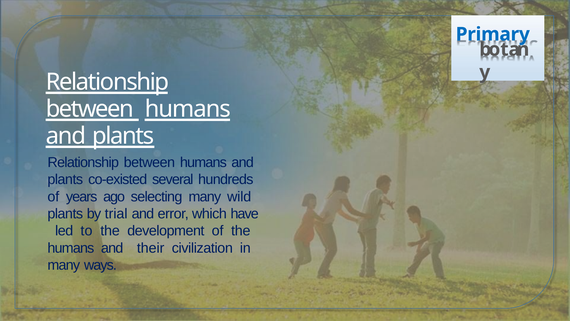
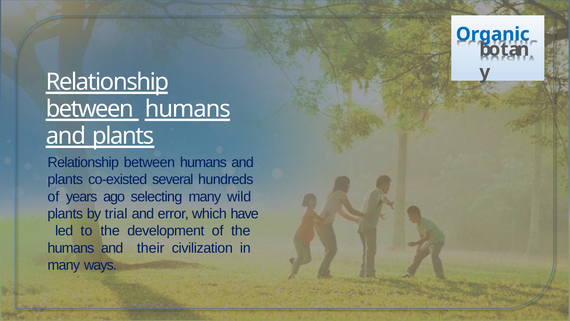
Primary: Primary -> Organic (493, 34)
